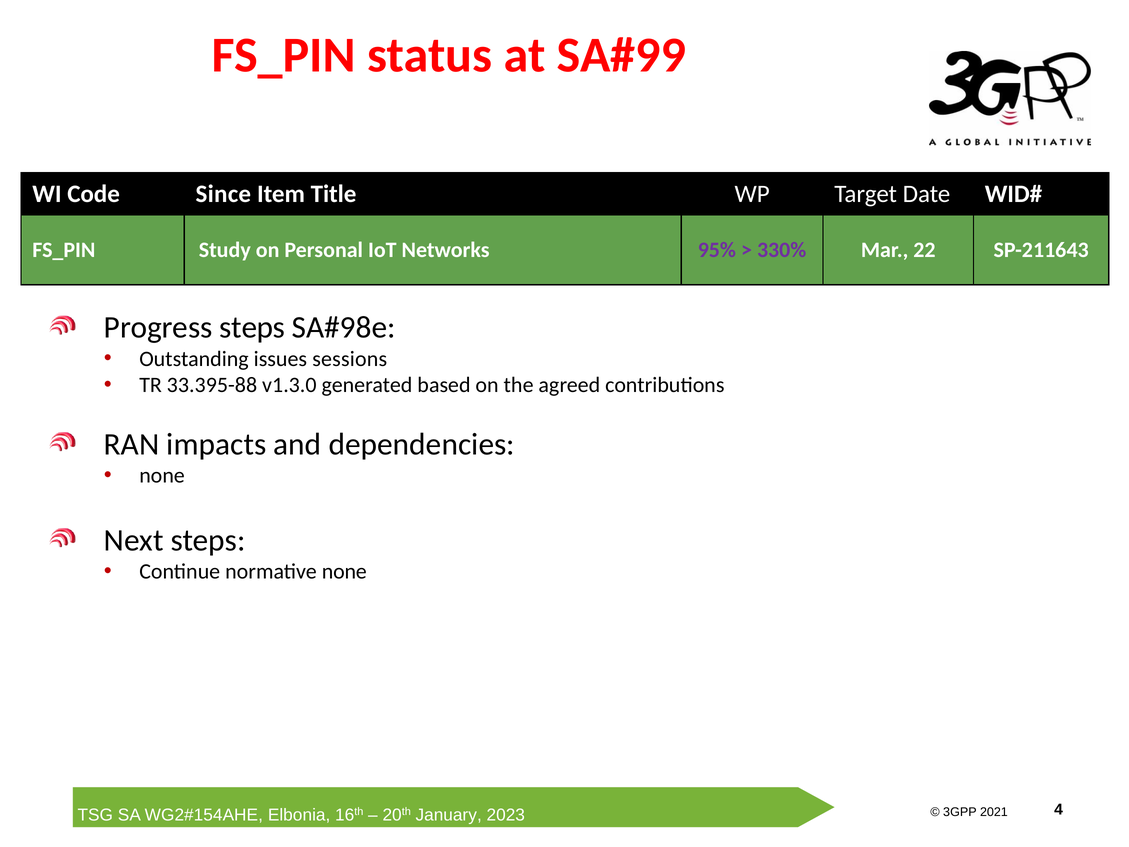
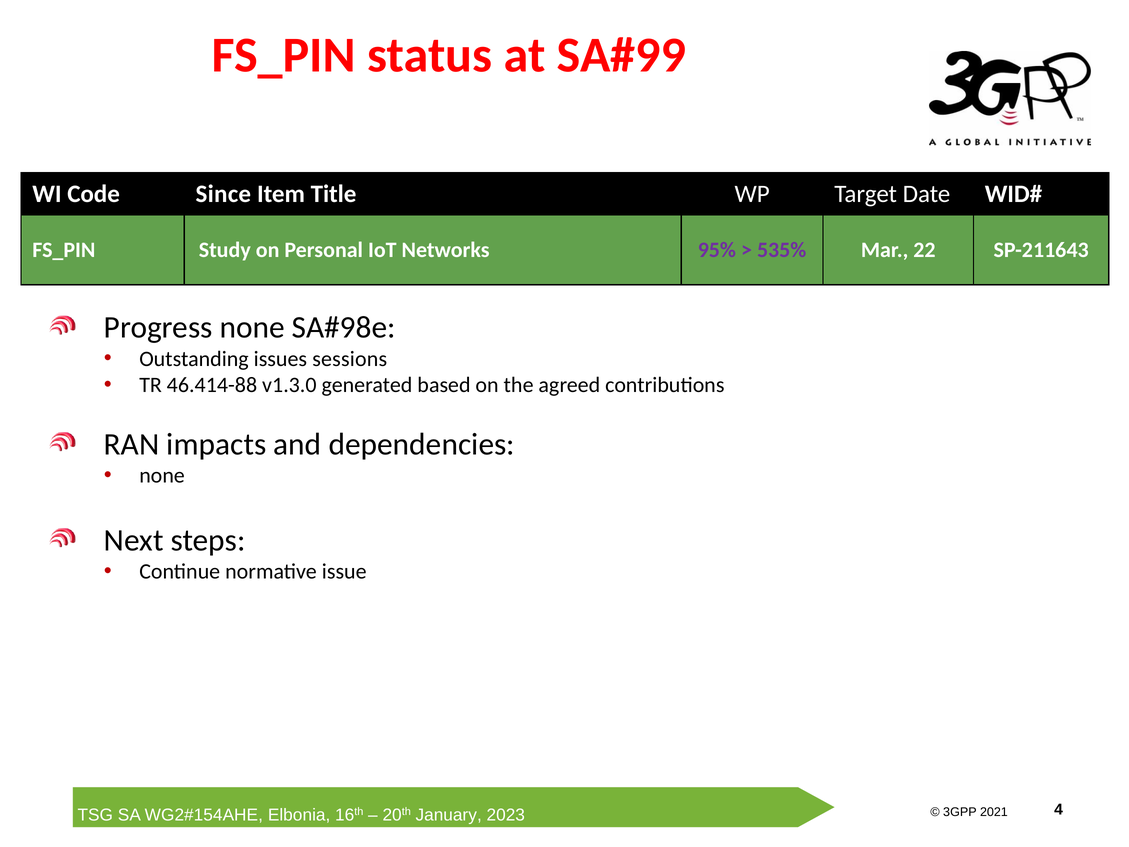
330%: 330% -> 535% (782, 250)
Progress steps: steps -> none (252, 327)
33.395-88: 33.395-88 -> 46.414-88 (212, 385)
normative none: none -> issue (344, 571)
